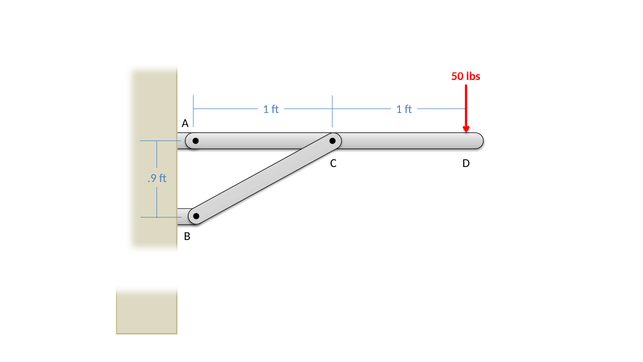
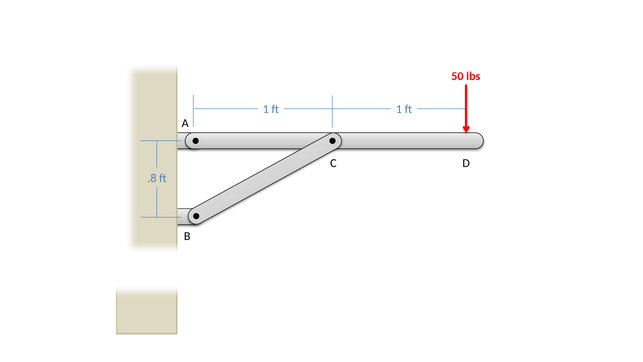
.9: .9 -> .8 (152, 178)
